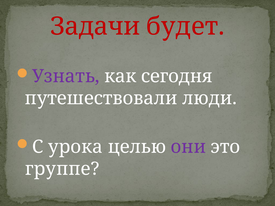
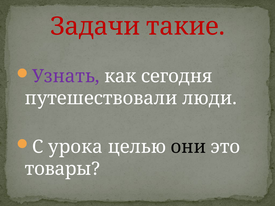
будет: будет -> такие (186, 27)
они colour: purple -> black (188, 147)
группе: группе -> товары (62, 169)
